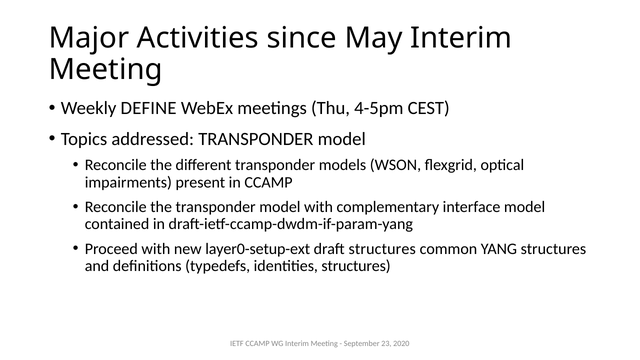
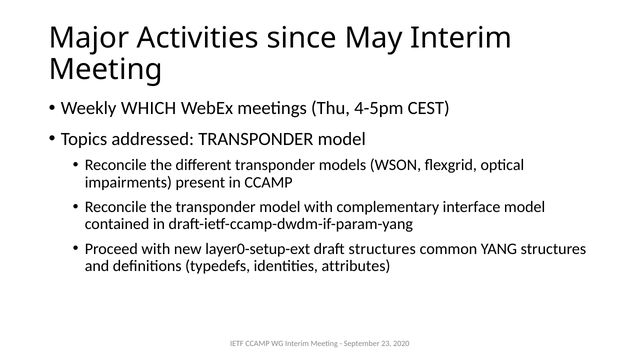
DEFINE: DEFINE -> WHICH (149, 108)
identities structures: structures -> attributes (356, 266)
